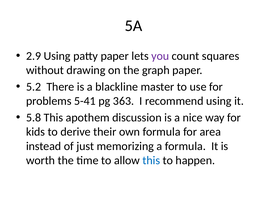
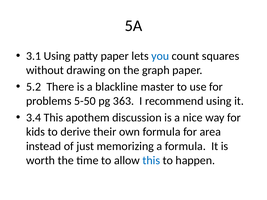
2.9: 2.9 -> 3.1 (34, 56)
you colour: purple -> blue (160, 56)
5-41: 5-41 -> 5-50 (85, 101)
5.8: 5.8 -> 3.4 (34, 118)
